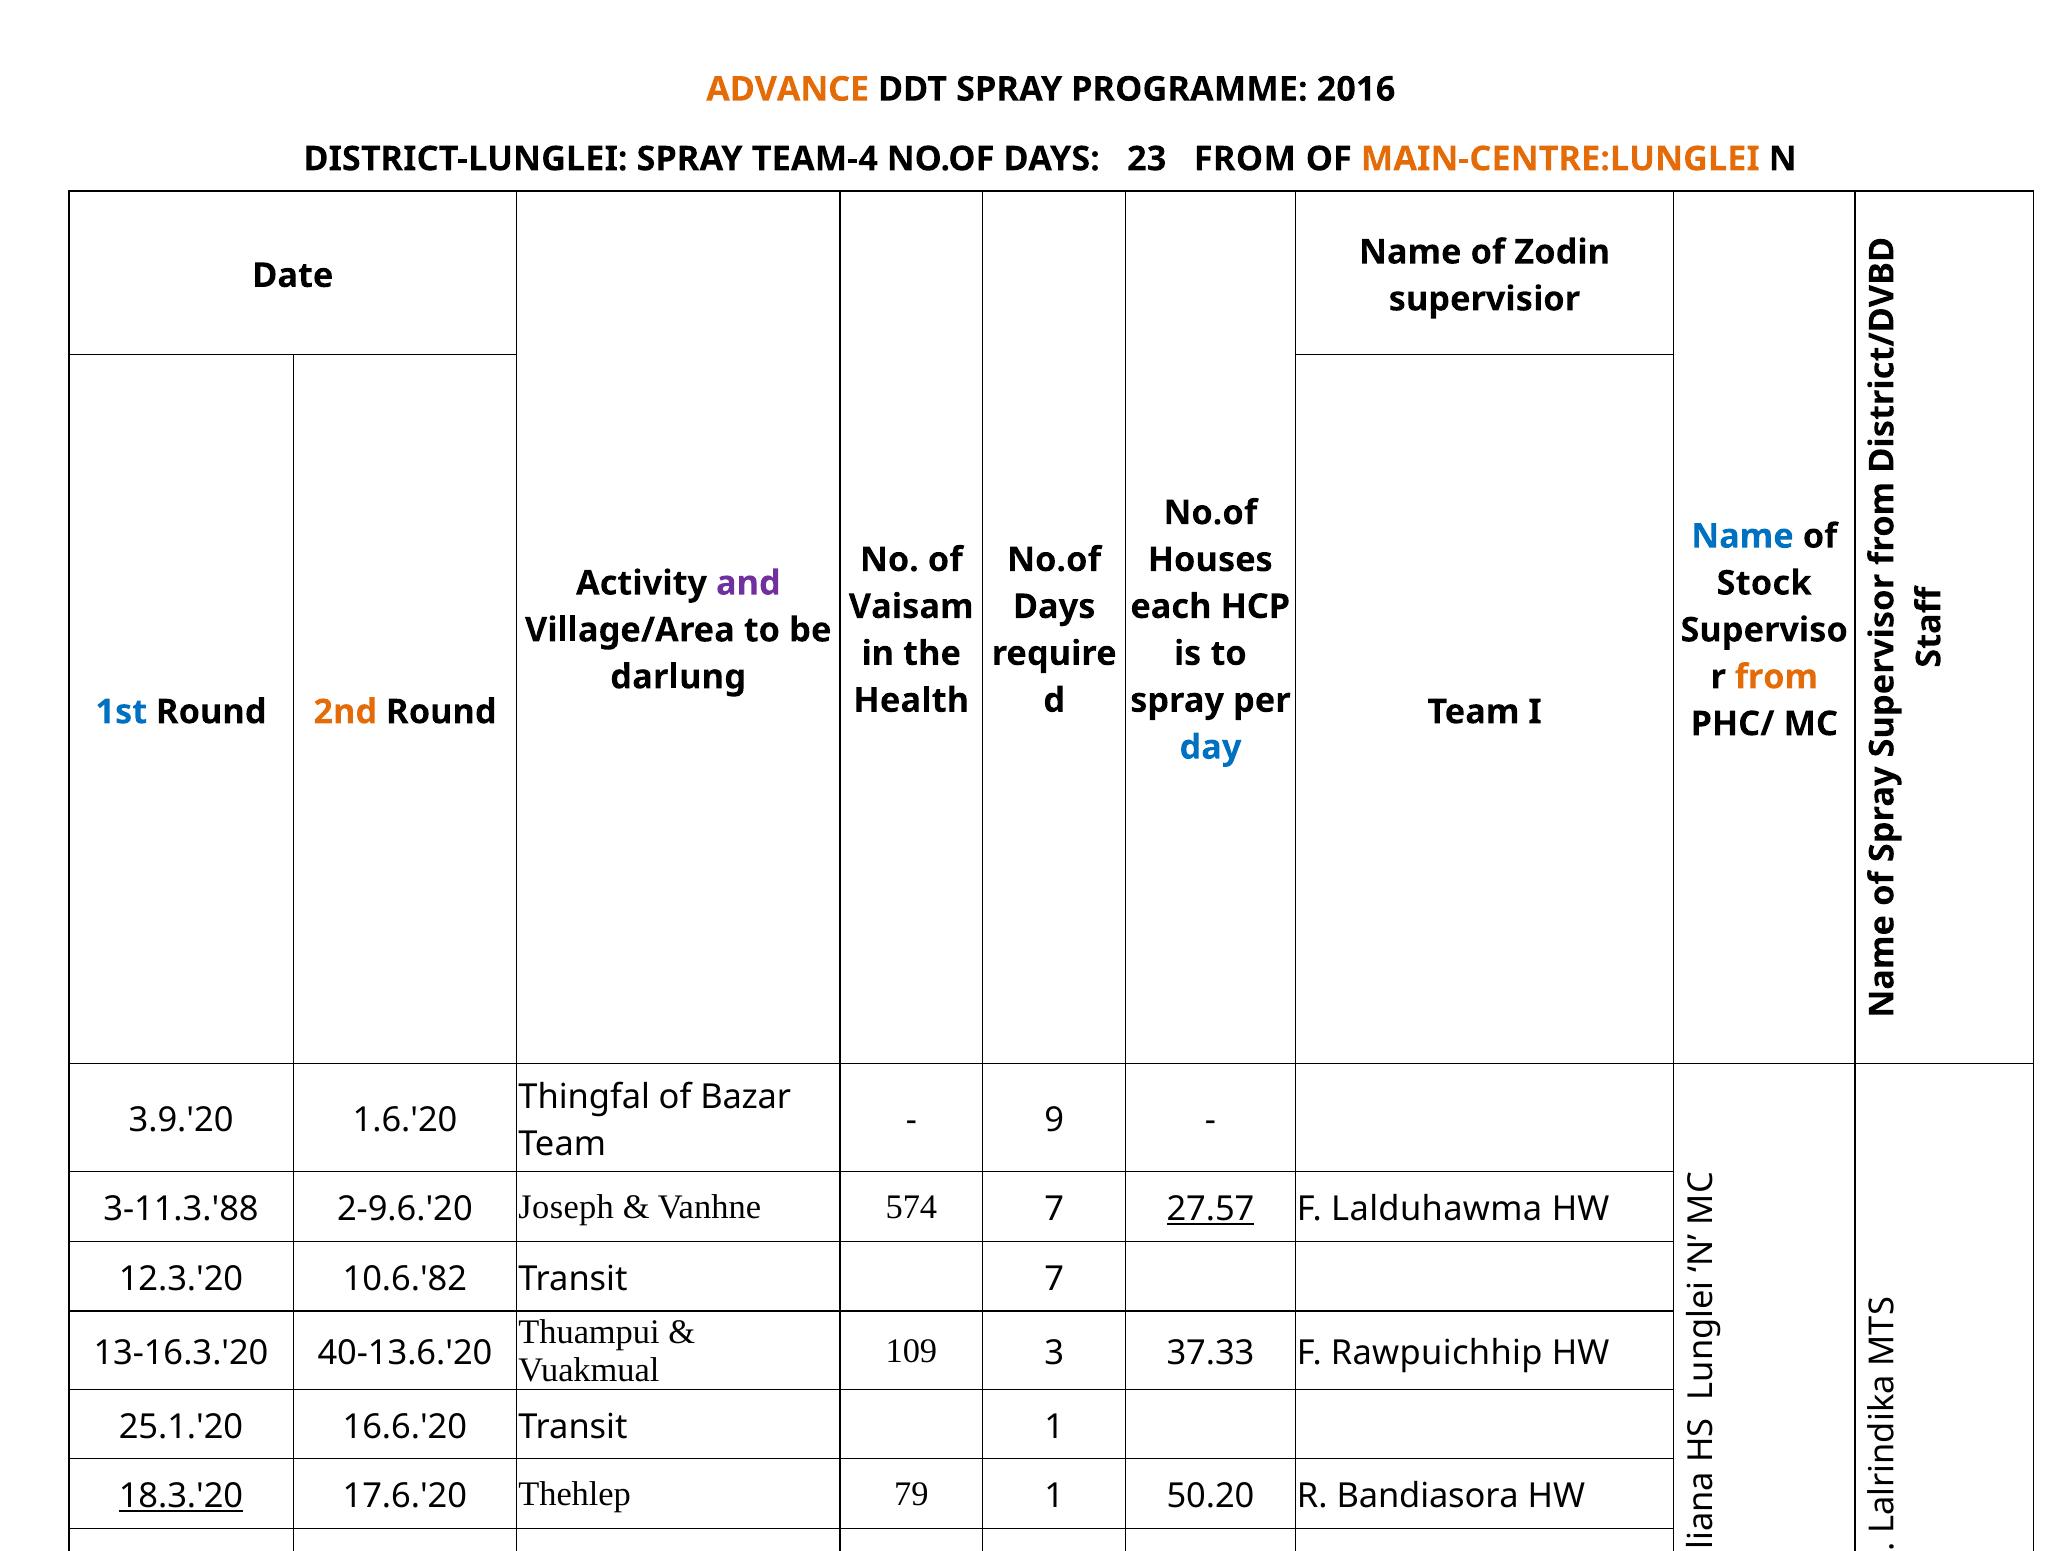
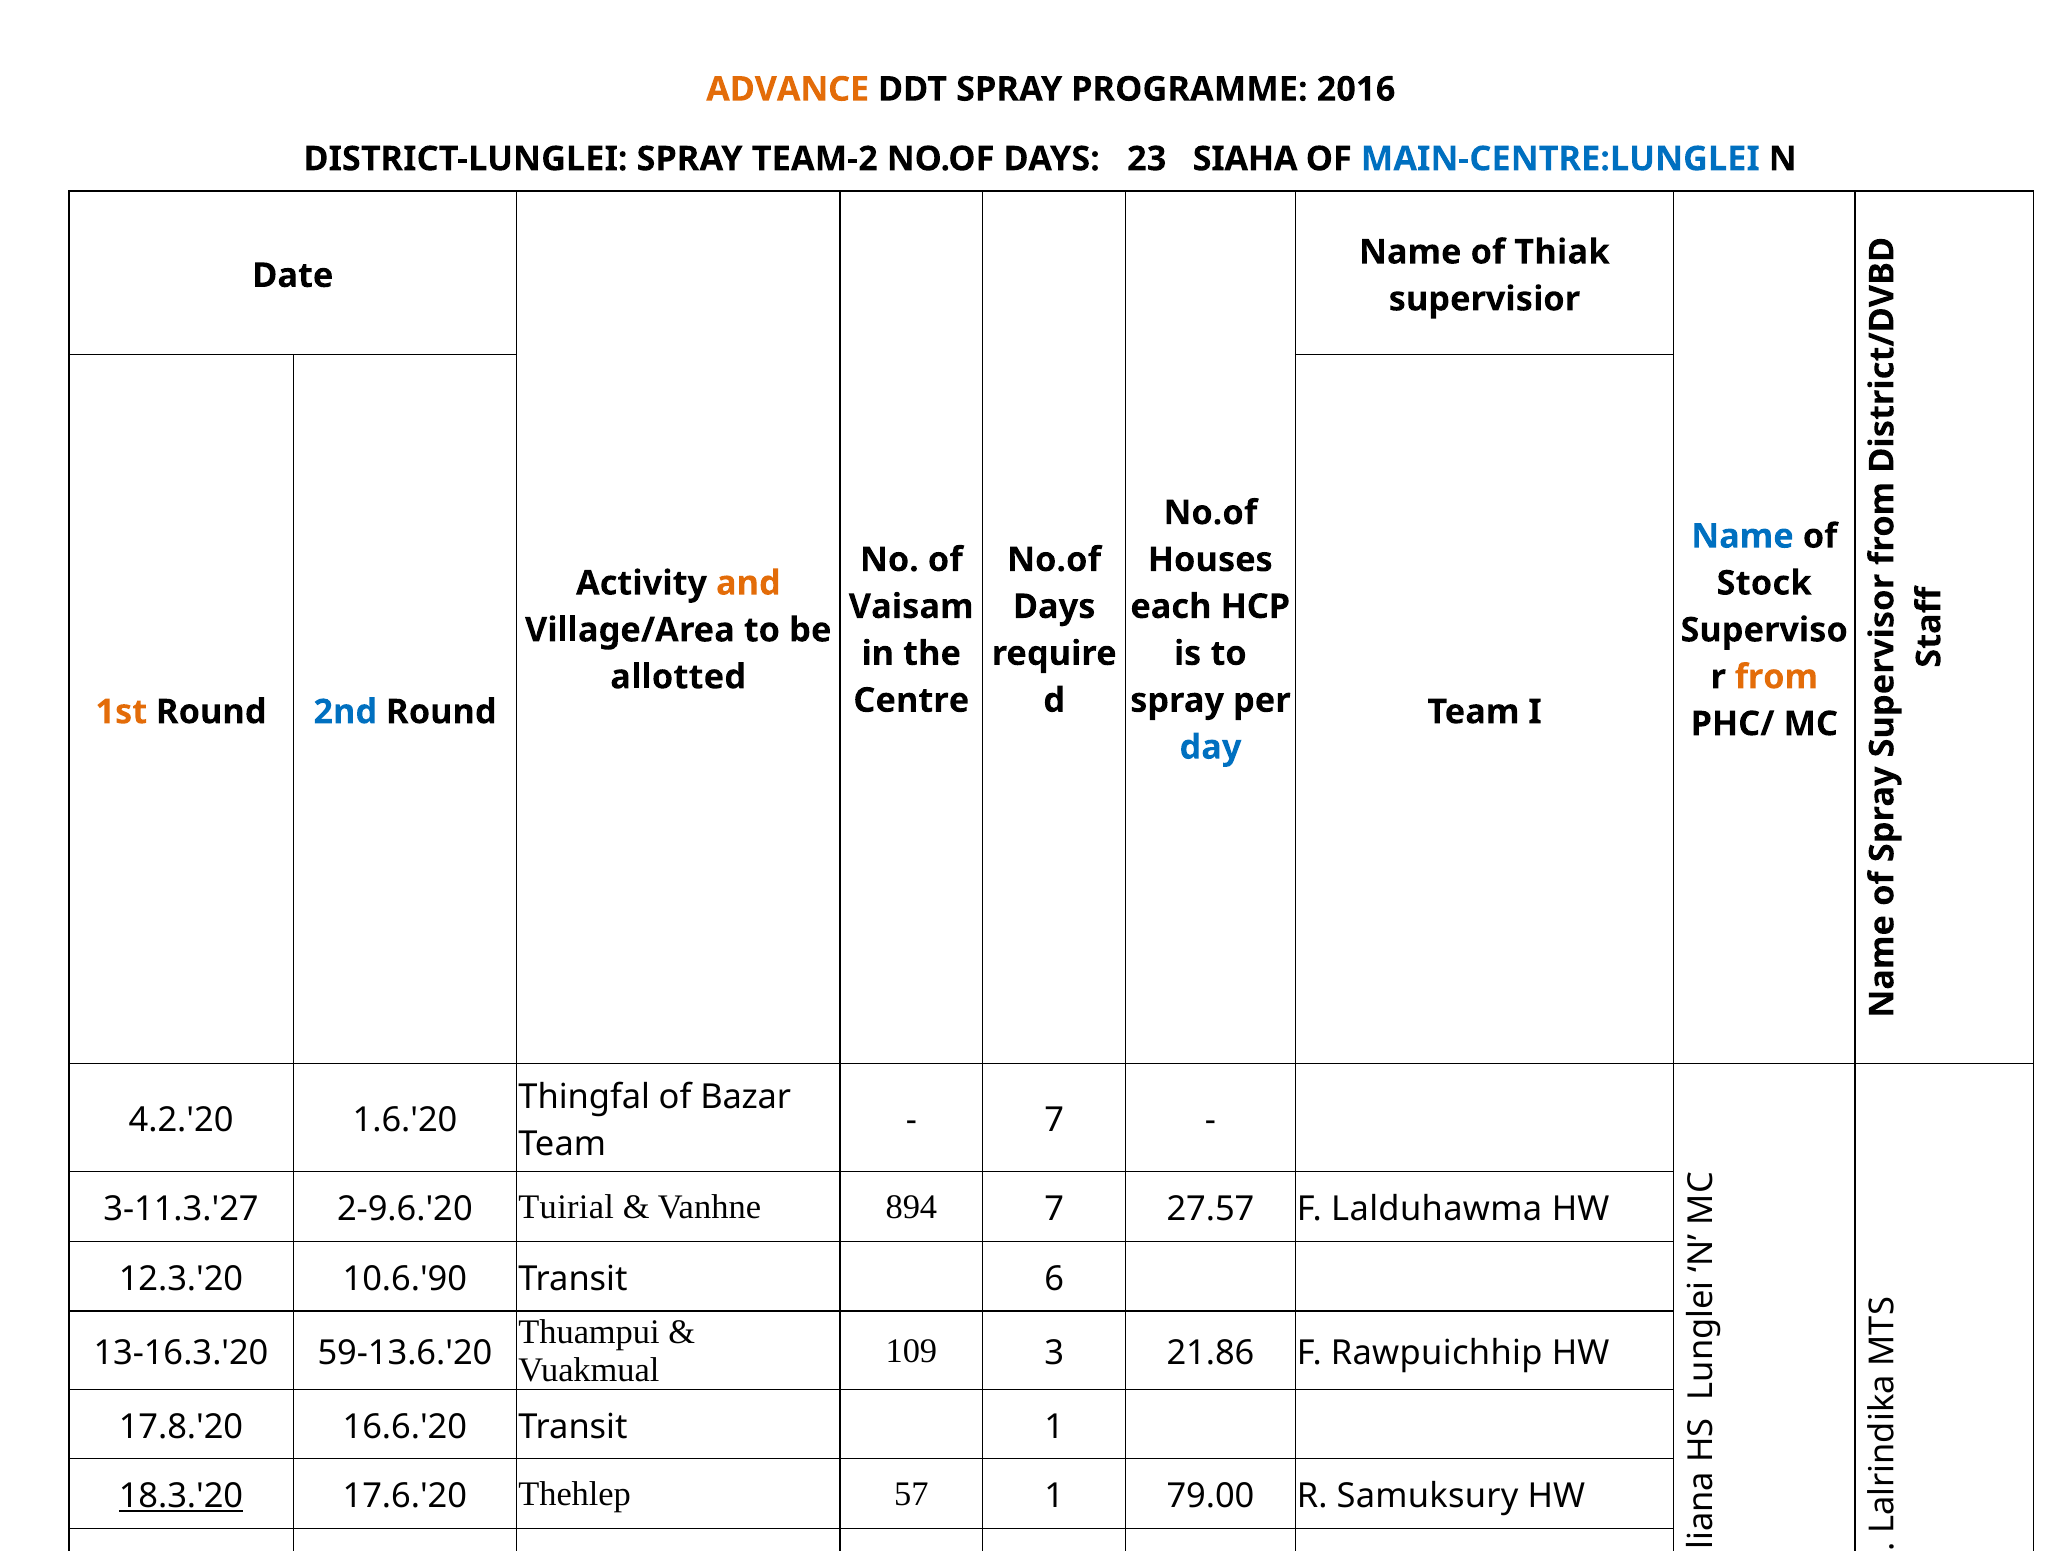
TEAM-4: TEAM-4 -> TEAM-2 (815, 159)
23 FROM: FROM -> SIAHA (1245, 159)
MAIN-CENTRE:LUNGLEI colour: orange -> blue (1560, 159)
Zodin: Zodin -> Thiak (1562, 252)
and colour: purple -> orange (748, 583)
darlung: darlung -> allotted (678, 677)
Health: Health -> Centre (911, 700)
1st colour: blue -> orange (121, 712)
2nd colour: orange -> blue (345, 712)
3.9.'20: 3.9.'20 -> 4.2.'20 (181, 1121)
9: 9 -> 7 (1054, 1121)
3-11.3.'88: 3-11.3.'88 -> 3-11.3.'27 (181, 1209)
Joseph: Joseph -> Tuirial (566, 1208)
574: 574 -> 894 (911, 1208)
27.57 underline: present -> none (1210, 1209)
10.6.'82: 10.6.'82 -> 10.6.'90 (405, 1279)
Transit 7: 7 -> 6 (1054, 1279)
37.33: 37.33 -> 21.86 (1210, 1353)
40-13.6.'20: 40-13.6.'20 -> 59-13.6.'20 (405, 1353)
25.1.'20: 25.1.'20 -> 17.8.'20 (181, 1427)
79: 79 -> 57 (911, 1495)
50.20: 50.20 -> 79.00 (1210, 1496)
Bandiasora: Bandiasora -> Samuksury (1427, 1496)
